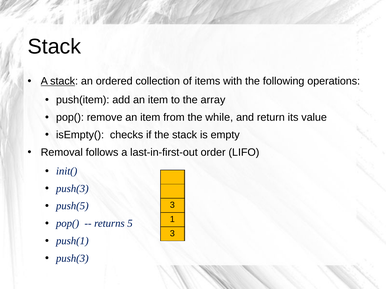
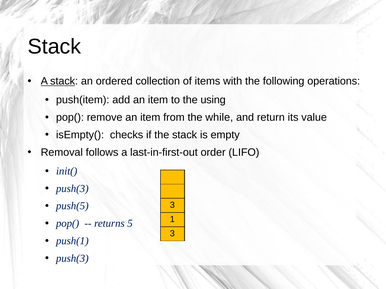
array: array -> using (213, 100)
